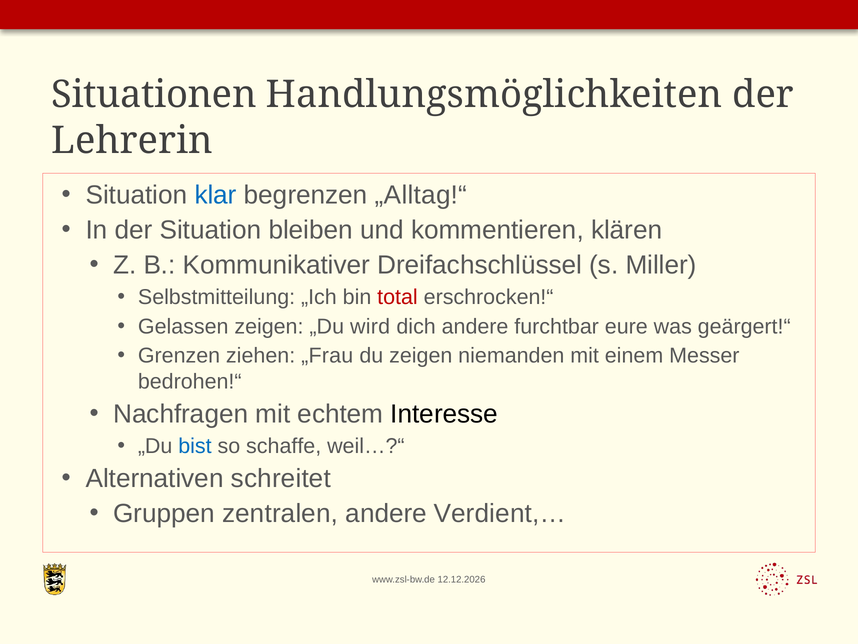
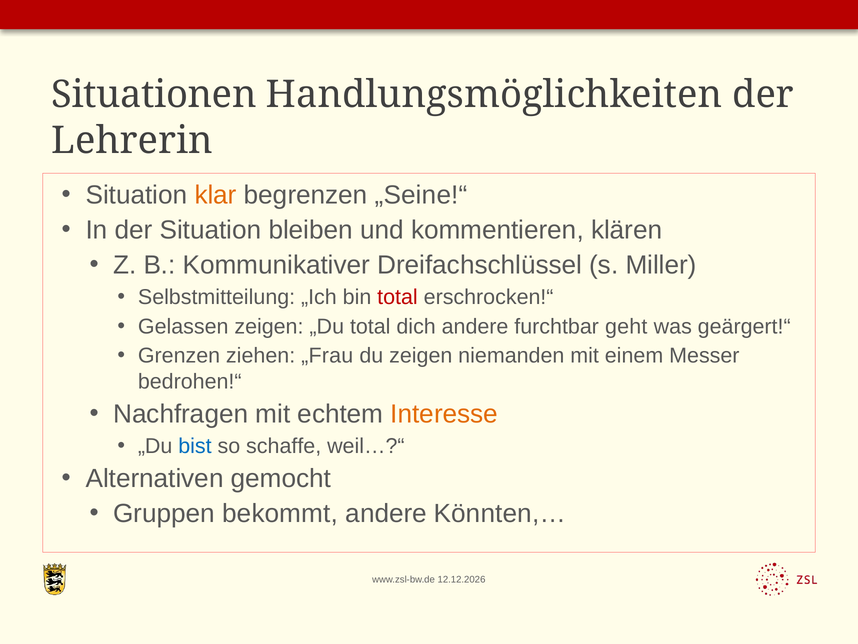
klar colour: blue -> orange (216, 195)
„Alltag!“: „Alltag!“ -> „Seine!“ (421, 195)
„Du wird: wird -> total (370, 326)
eure: eure -> geht (626, 326)
Interesse colour: black -> orange (444, 414)
schreitet: schreitet -> gemocht (281, 478)
zentralen: zentralen -> bekommt (280, 513)
Verdient,…: Verdient,… -> Könnten,… (500, 513)
